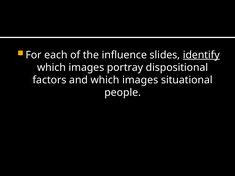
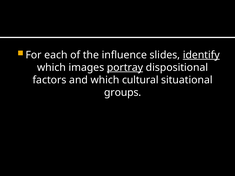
portray underline: none -> present (125, 68)
and which images: images -> cultural (140, 80)
people: people -> groups (123, 93)
